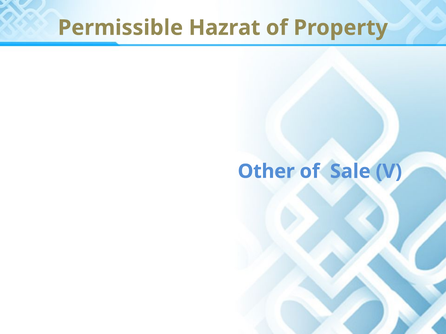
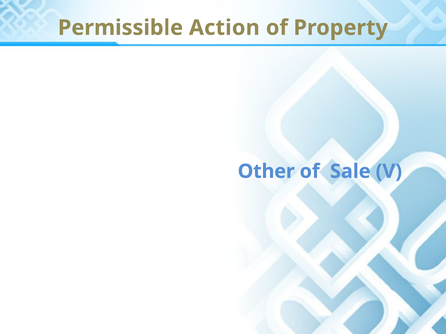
Hazrat: Hazrat -> Action (224, 28)
